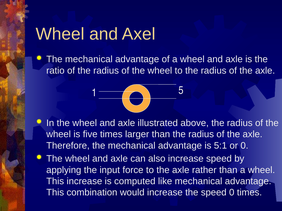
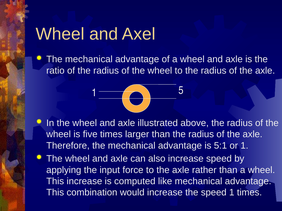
or 0: 0 -> 1 (244, 146)
speed 0: 0 -> 1 (232, 193)
